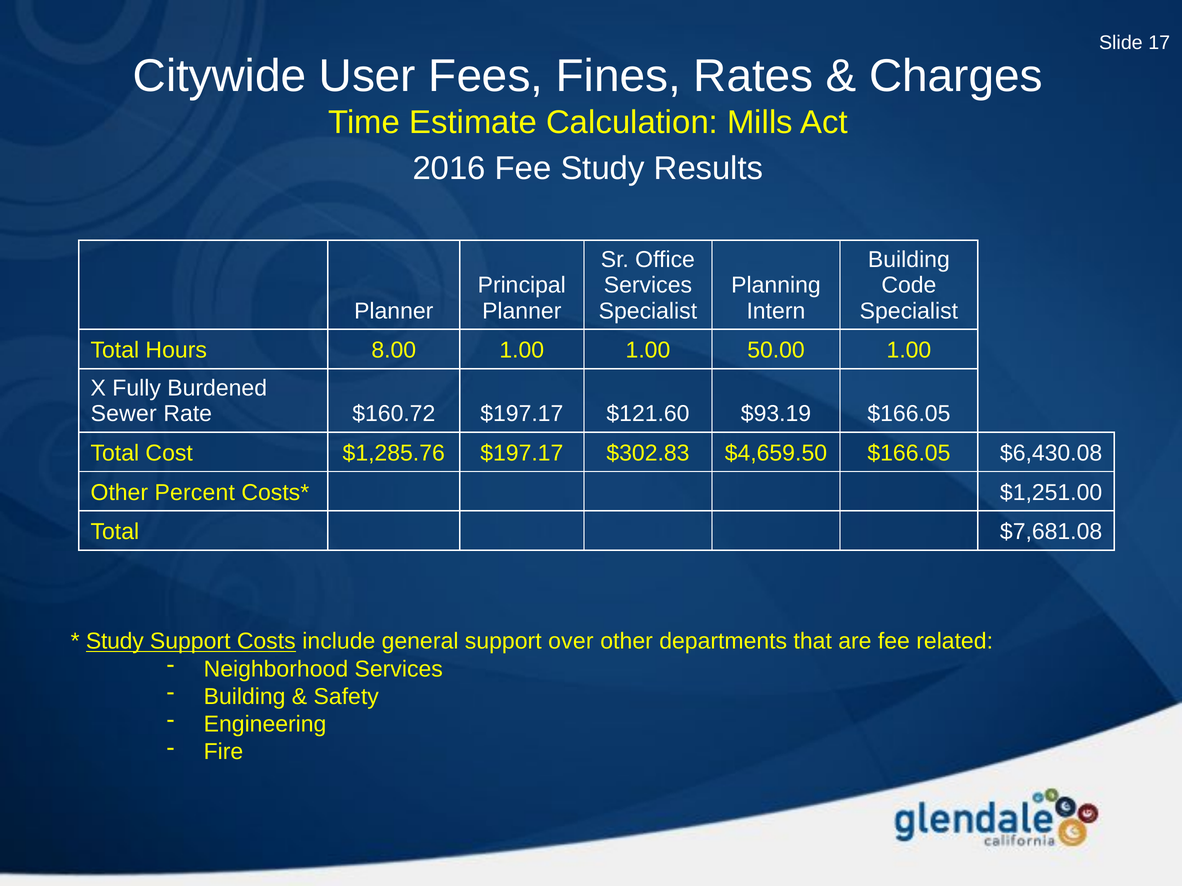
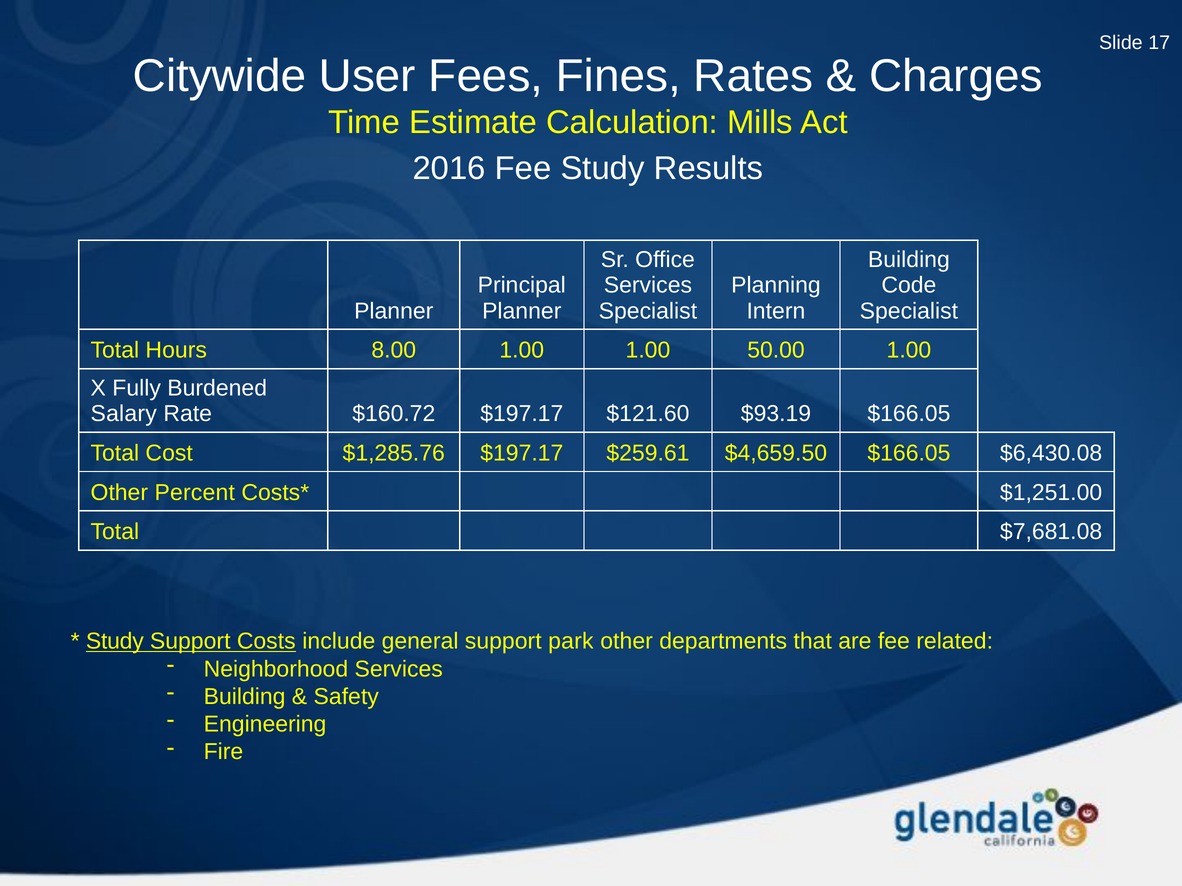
Sewer: Sewer -> Salary (124, 414)
$302.83: $302.83 -> $259.61 (648, 453)
over: over -> park (571, 642)
